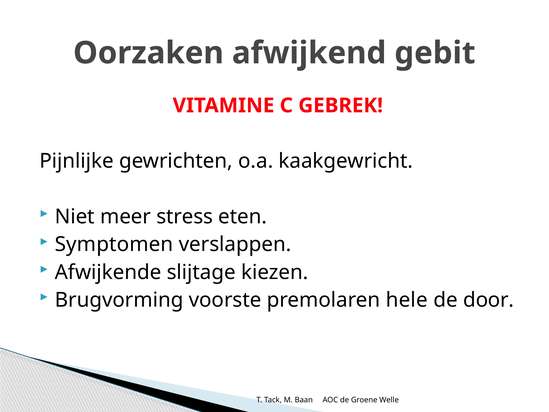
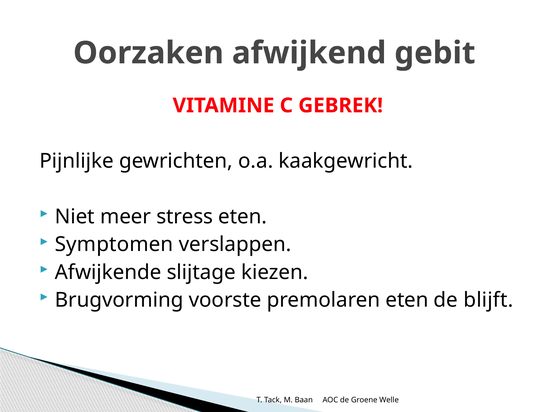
premolaren hele: hele -> eten (407, 300)
door: door -> blijft (488, 300)
